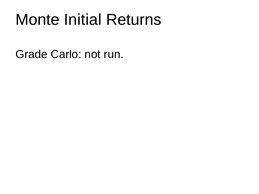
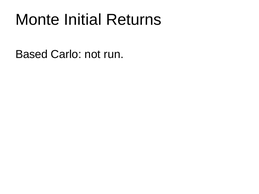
Grade: Grade -> Based (32, 54)
